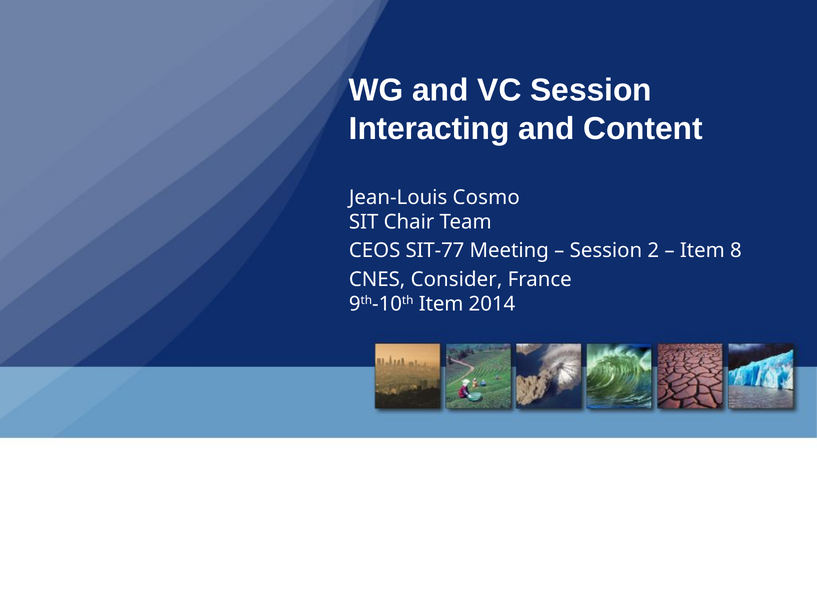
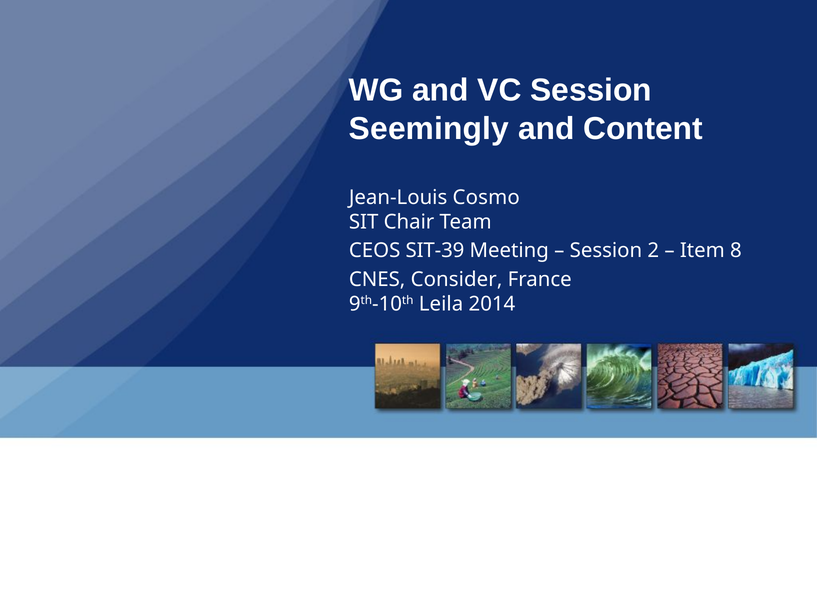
Interacting: Interacting -> Seemingly (429, 128)
SIT-77: SIT-77 -> SIT-39 (435, 251)
9th-10th Item: Item -> Leila (441, 304)
